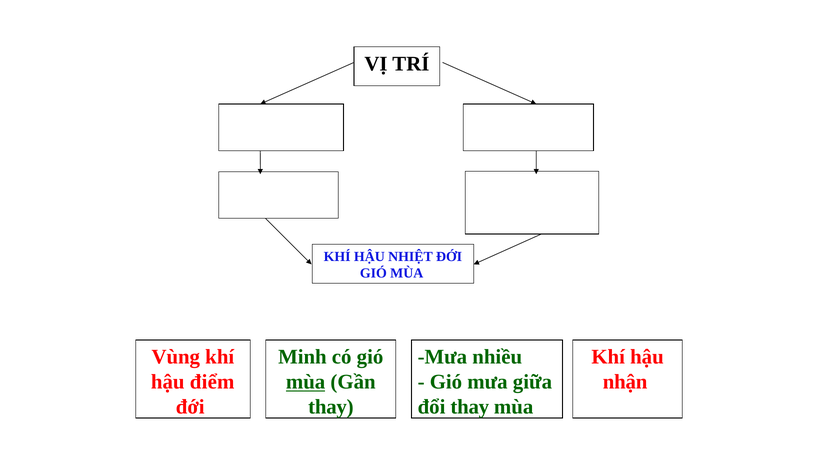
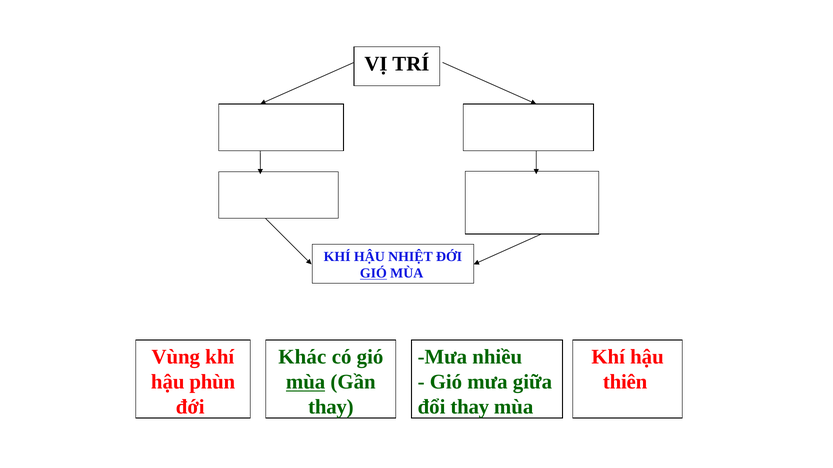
GIÓ underline: none -> present (373, 274)
Minh: Minh -> Khác (302, 357)
điểm: điểm -> phùn (212, 382)
nhận: nhận -> thiên (625, 382)
